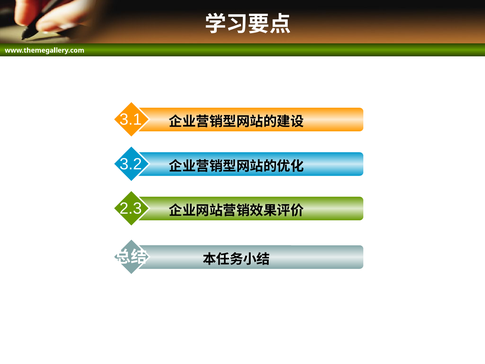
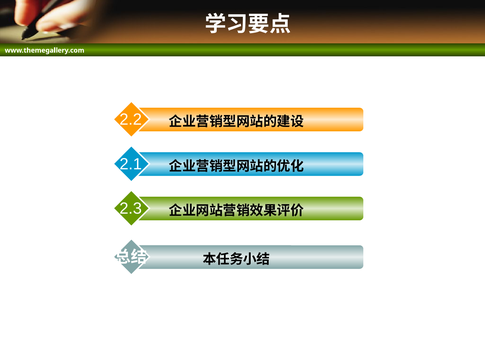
3.1: 3.1 -> 2.2 (131, 119)
3.2: 3.2 -> 2.1 (131, 164)
